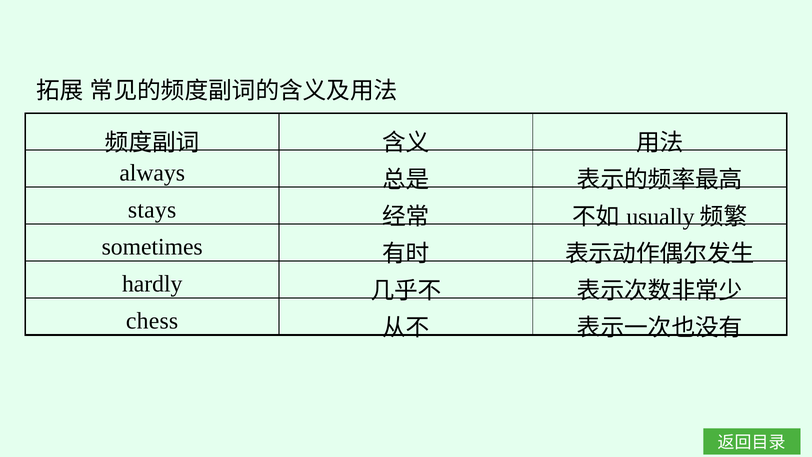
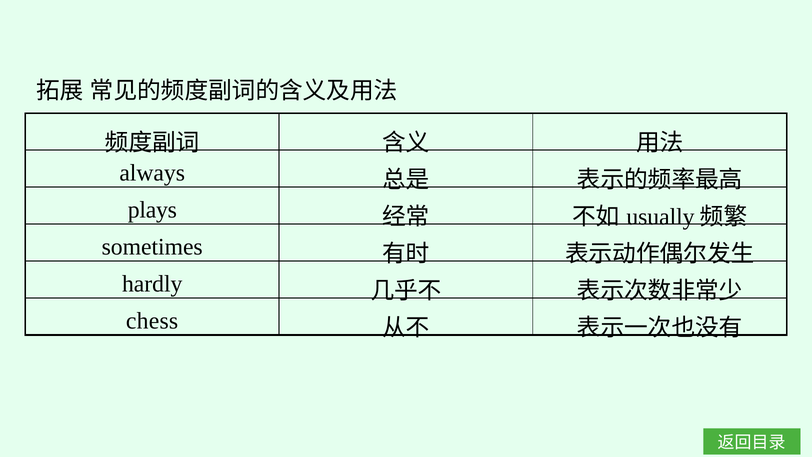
stays: stays -> plays (152, 210)
